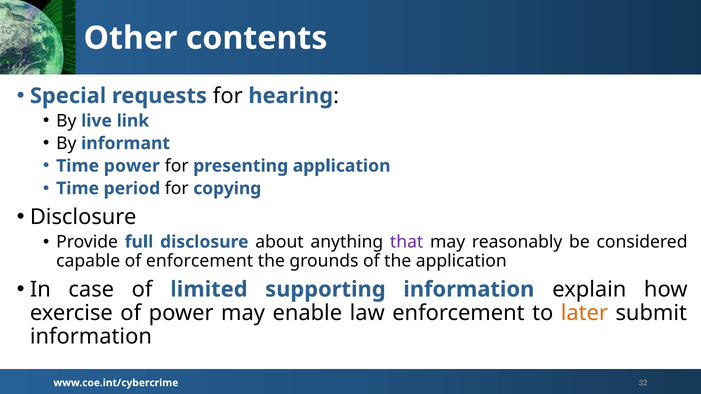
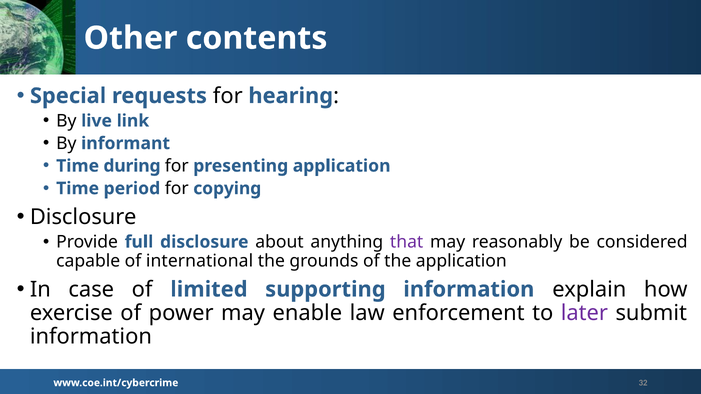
Time power: power -> during (132, 166)
of enforcement: enforcement -> international (200, 261)
later colour: orange -> purple (584, 313)
